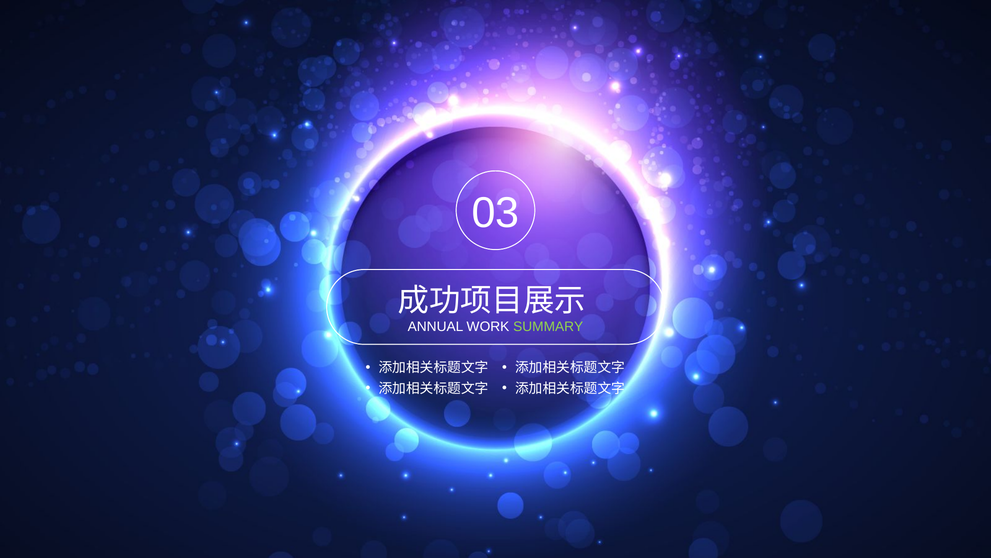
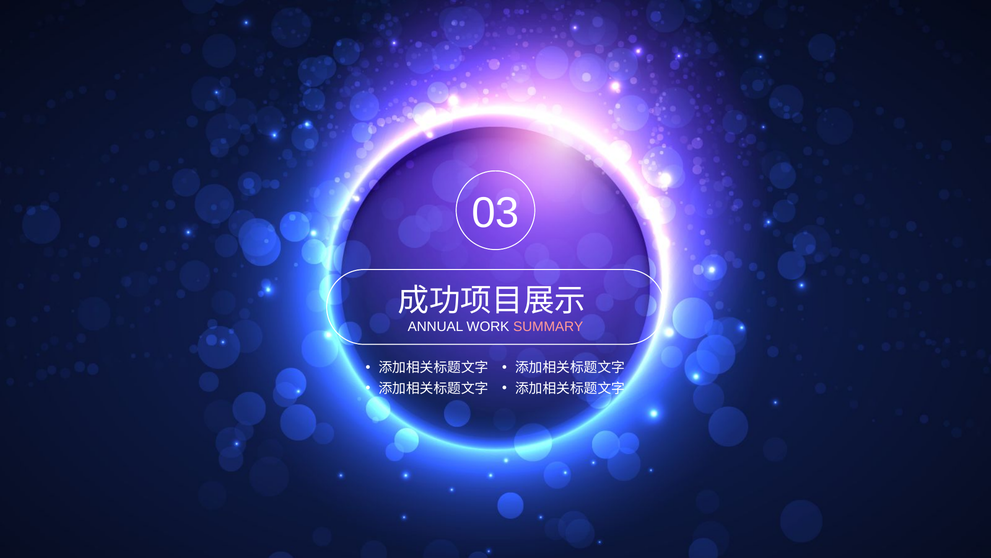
SUMMARY colour: light green -> pink (548, 326)
